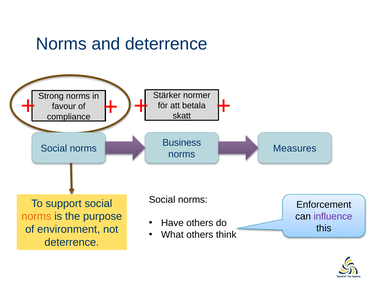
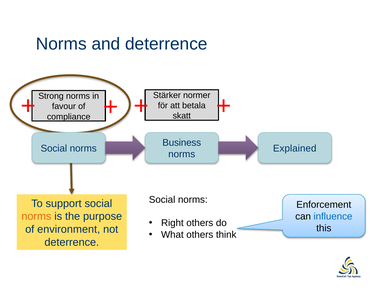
Measures: Measures -> Explained (295, 148)
influence colour: purple -> blue (333, 216)
Have: Have -> Right (172, 223)
